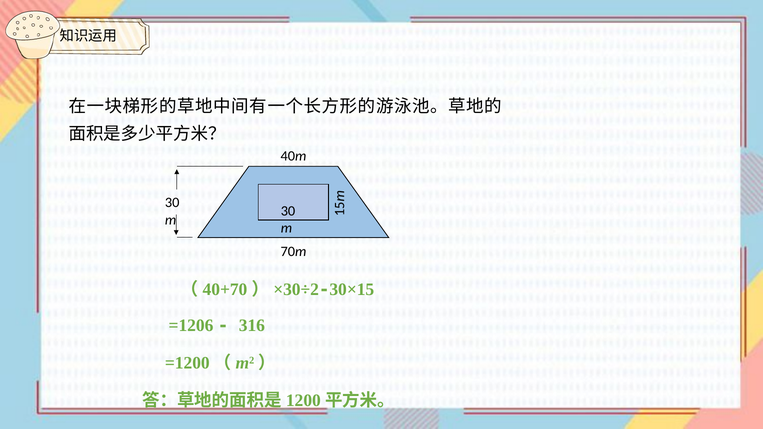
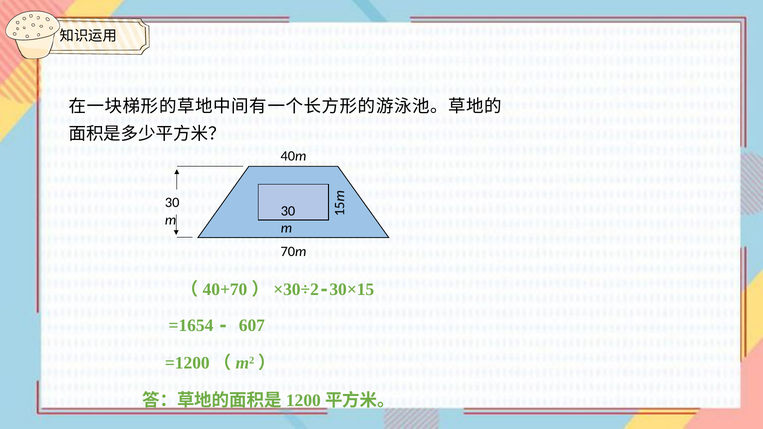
=1206: =1206 -> =1654 (191, 326)
316: 316 -> 607 (252, 326)
